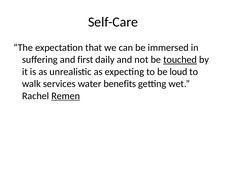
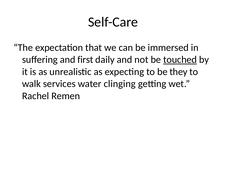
loud: loud -> they (179, 72)
benefits: benefits -> clinging (120, 84)
Remen underline: present -> none (66, 96)
